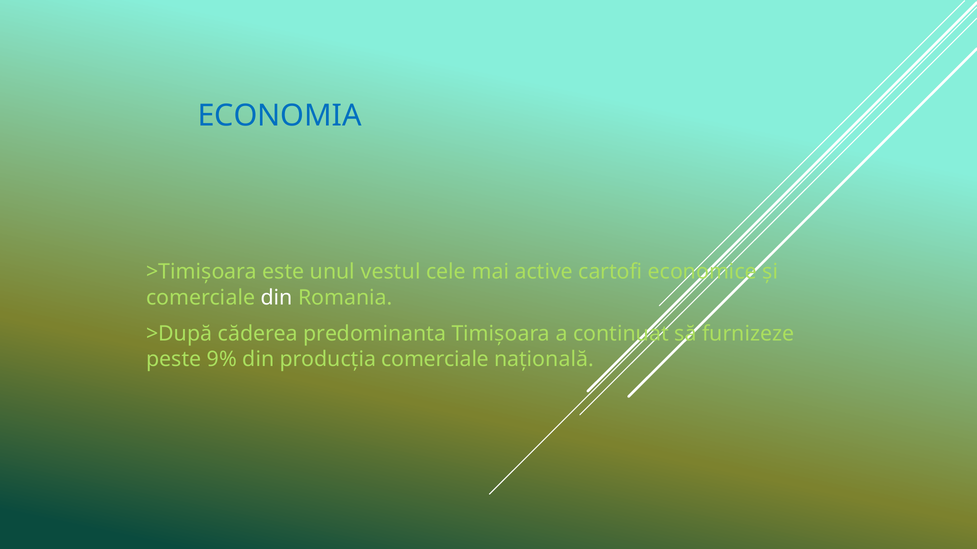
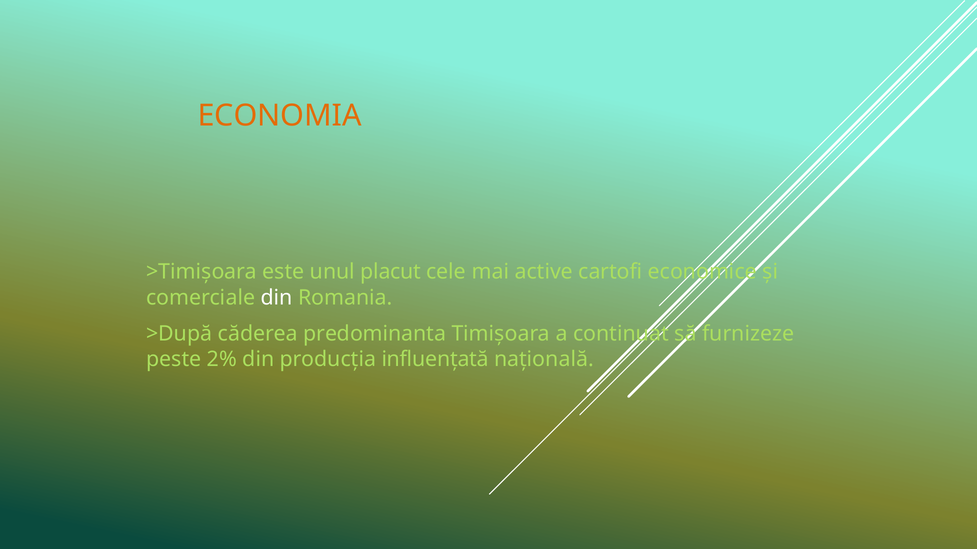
ECONOMIA colour: blue -> orange (280, 116)
vestul: vestul -> placut (391, 272)
9%: 9% -> 2% (222, 359)
producția comerciale: comerciale -> influențată (435, 359)
